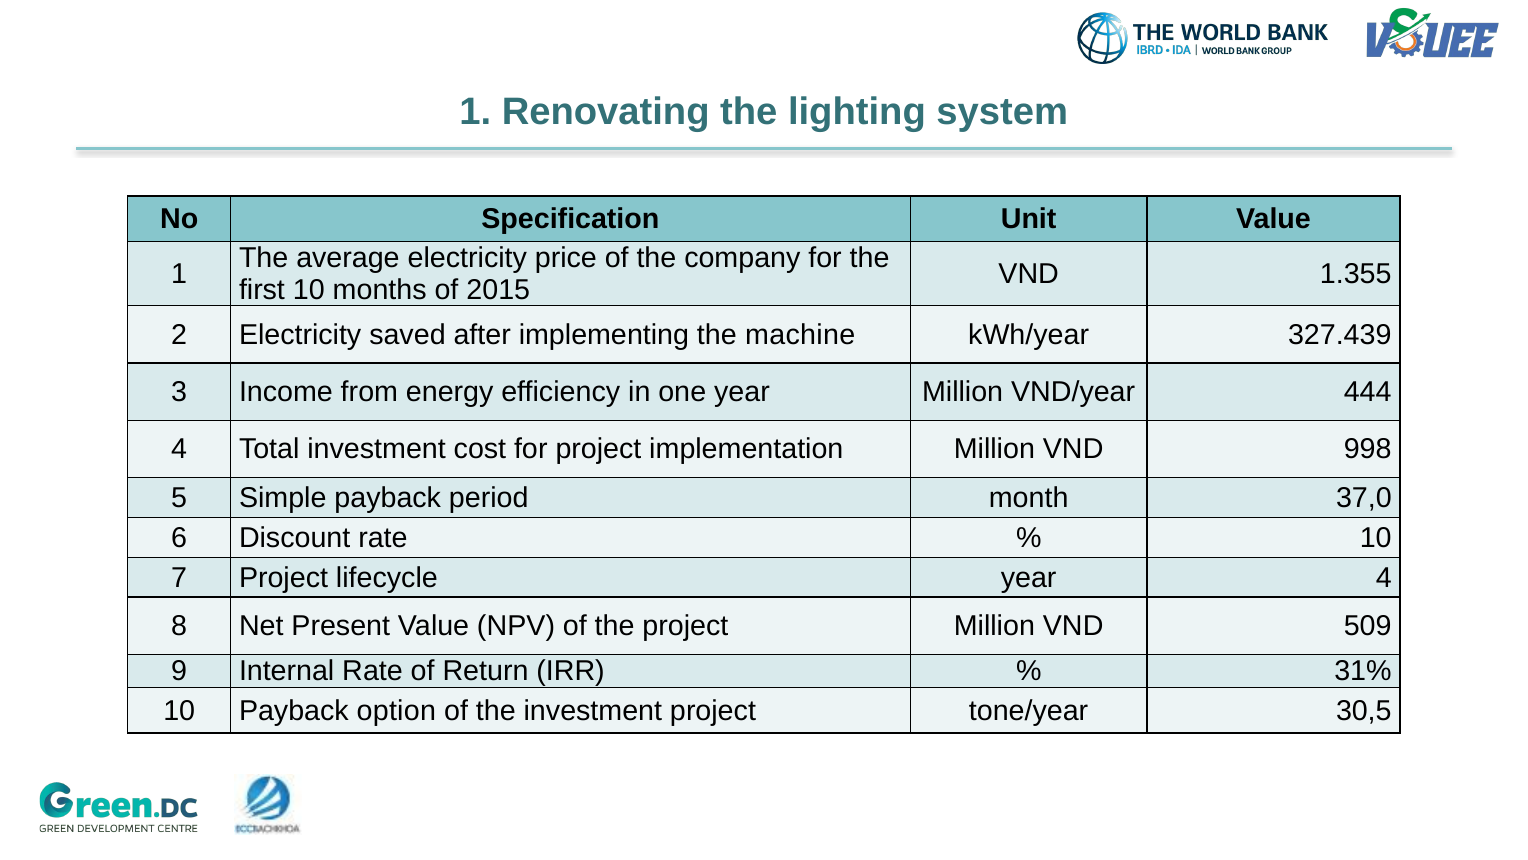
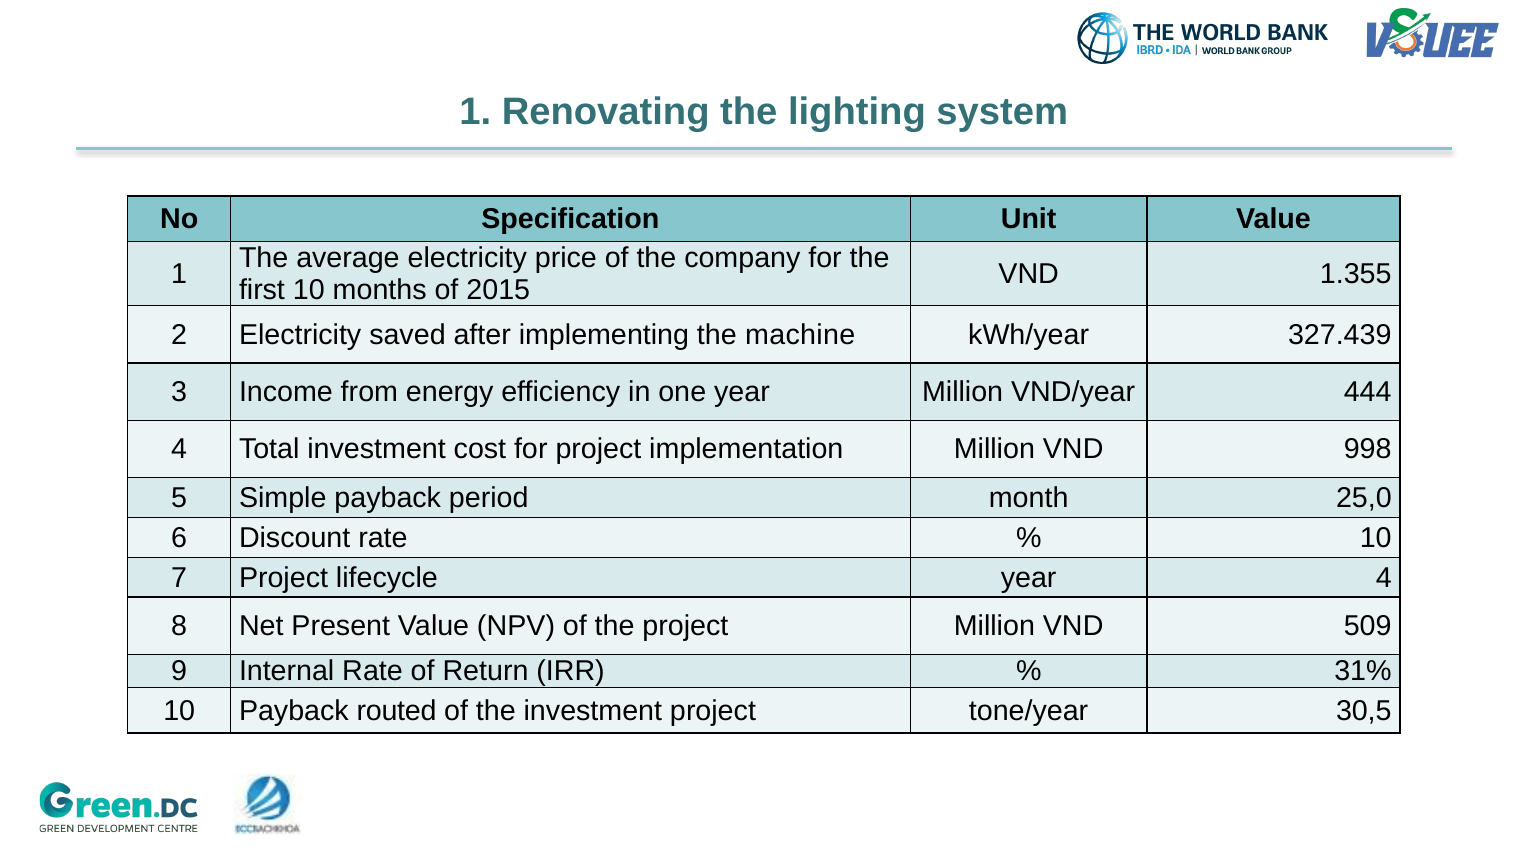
37,0: 37,0 -> 25,0 (1364, 498)
option: option -> routed (397, 710)
